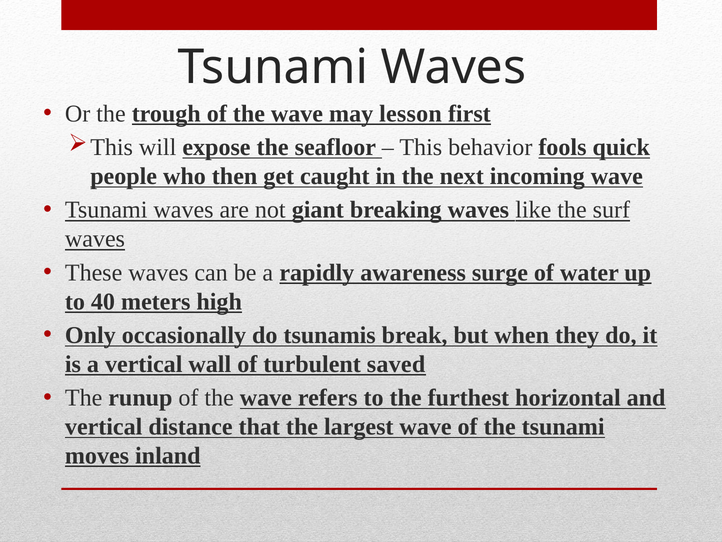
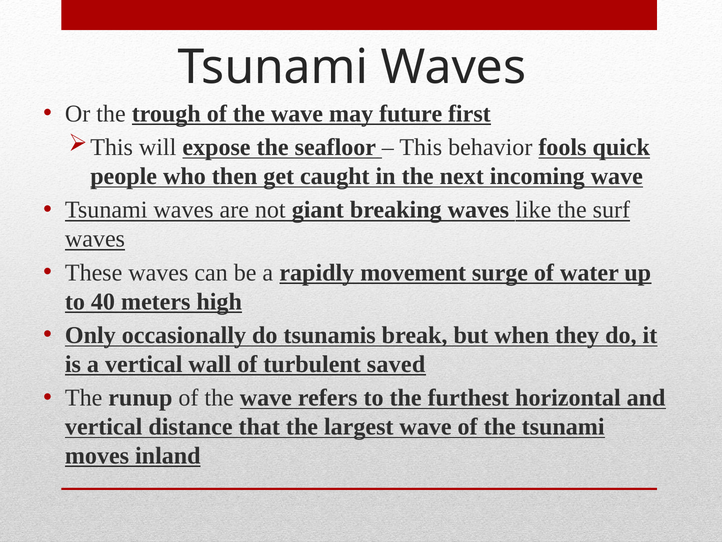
lesson: lesson -> future (411, 114)
awareness: awareness -> movement (413, 272)
